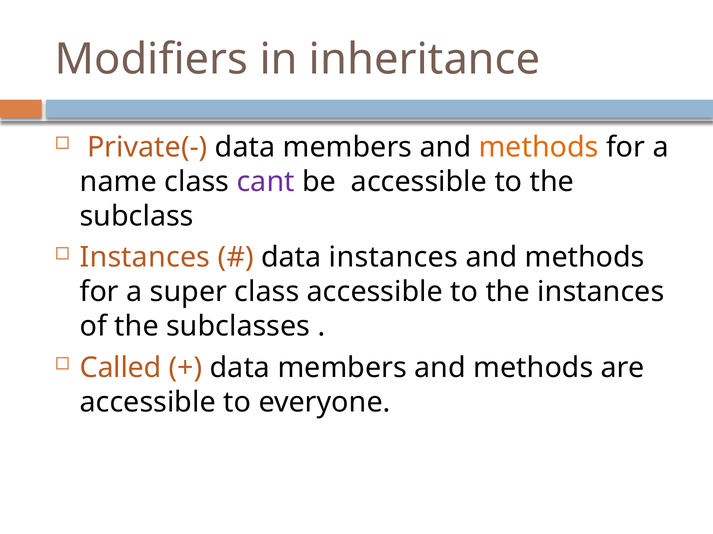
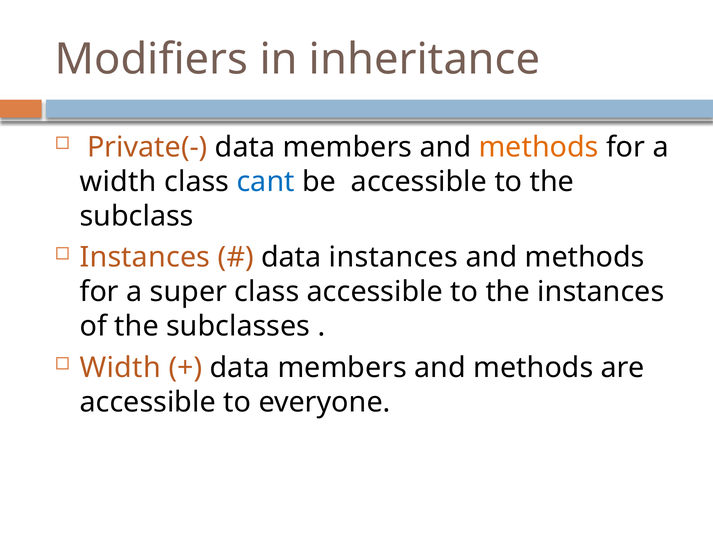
name: name -> width (118, 182)
cant colour: purple -> blue (266, 182)
Called: Called -> Width (120, 368)
